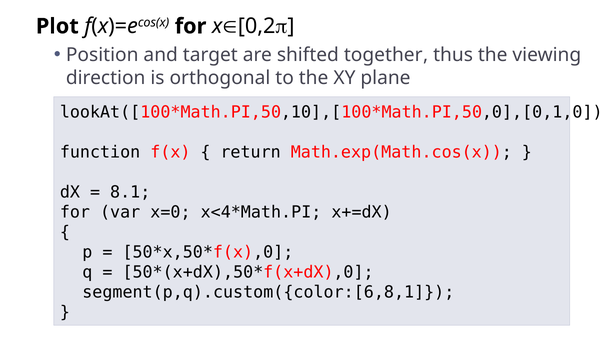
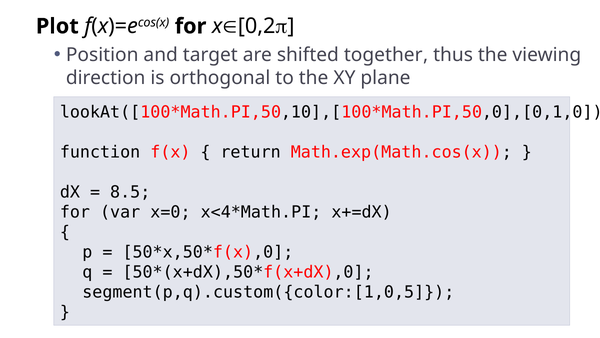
8.1: 8.1 -> 8.5 (130, 192)
segment(p,q).custom({color:[6,8,1: segment(p,q).custom({color:[6,8,1 -> segment(p,q).custom({color:[1,0,5 (268, 292)
